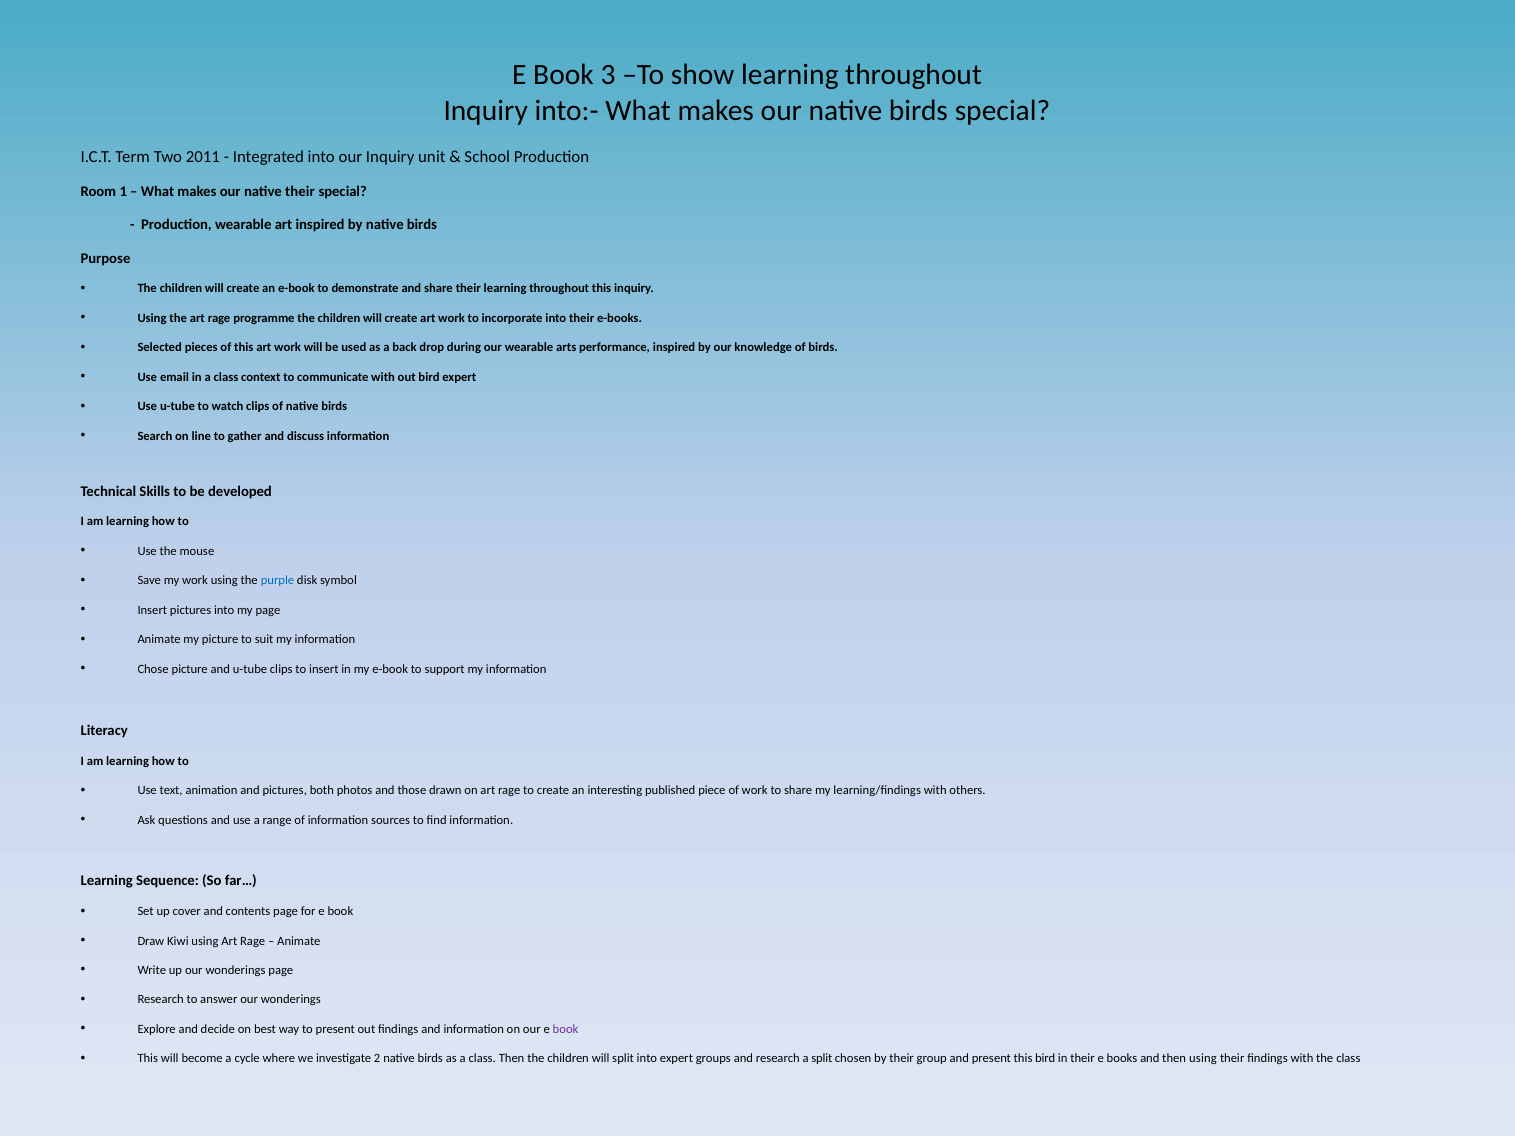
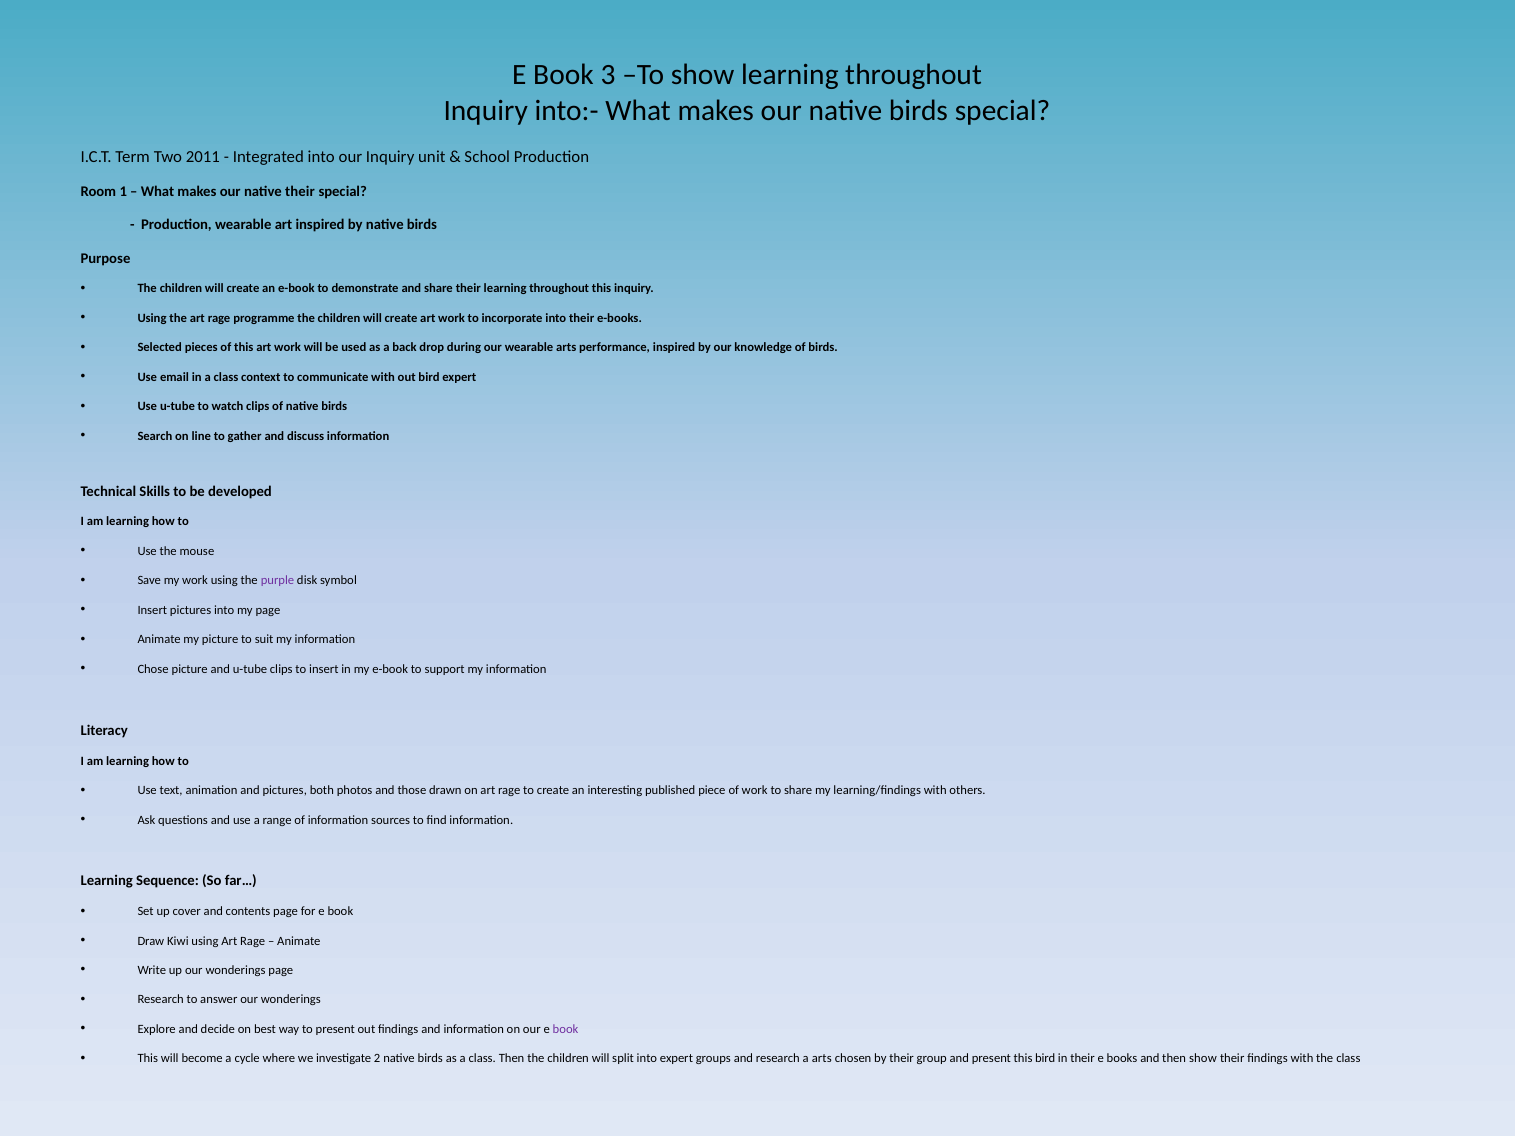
purple colour: blue -> purple (278, 581)
a split: split -> arts (822, 1059)
then using: using -> show (1203, 1059)
